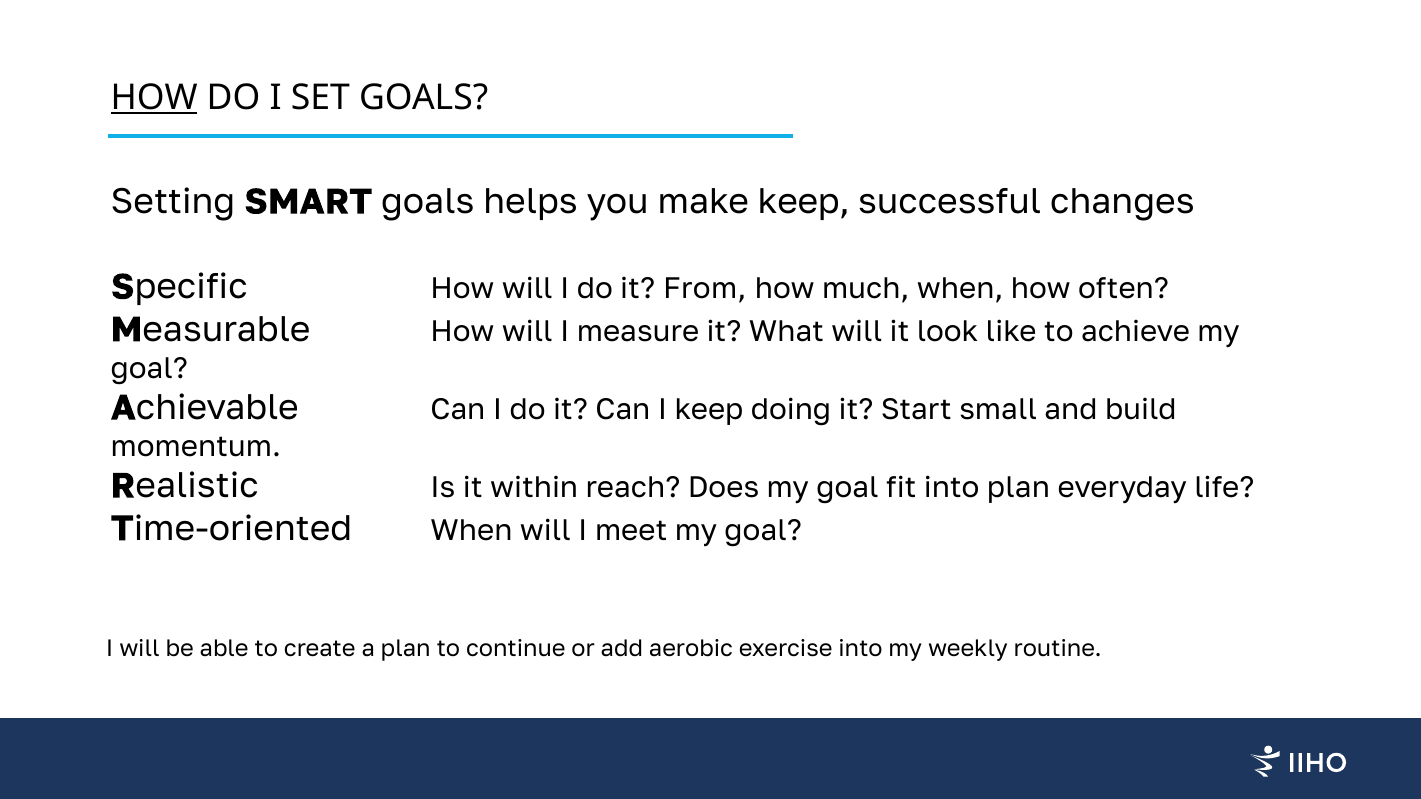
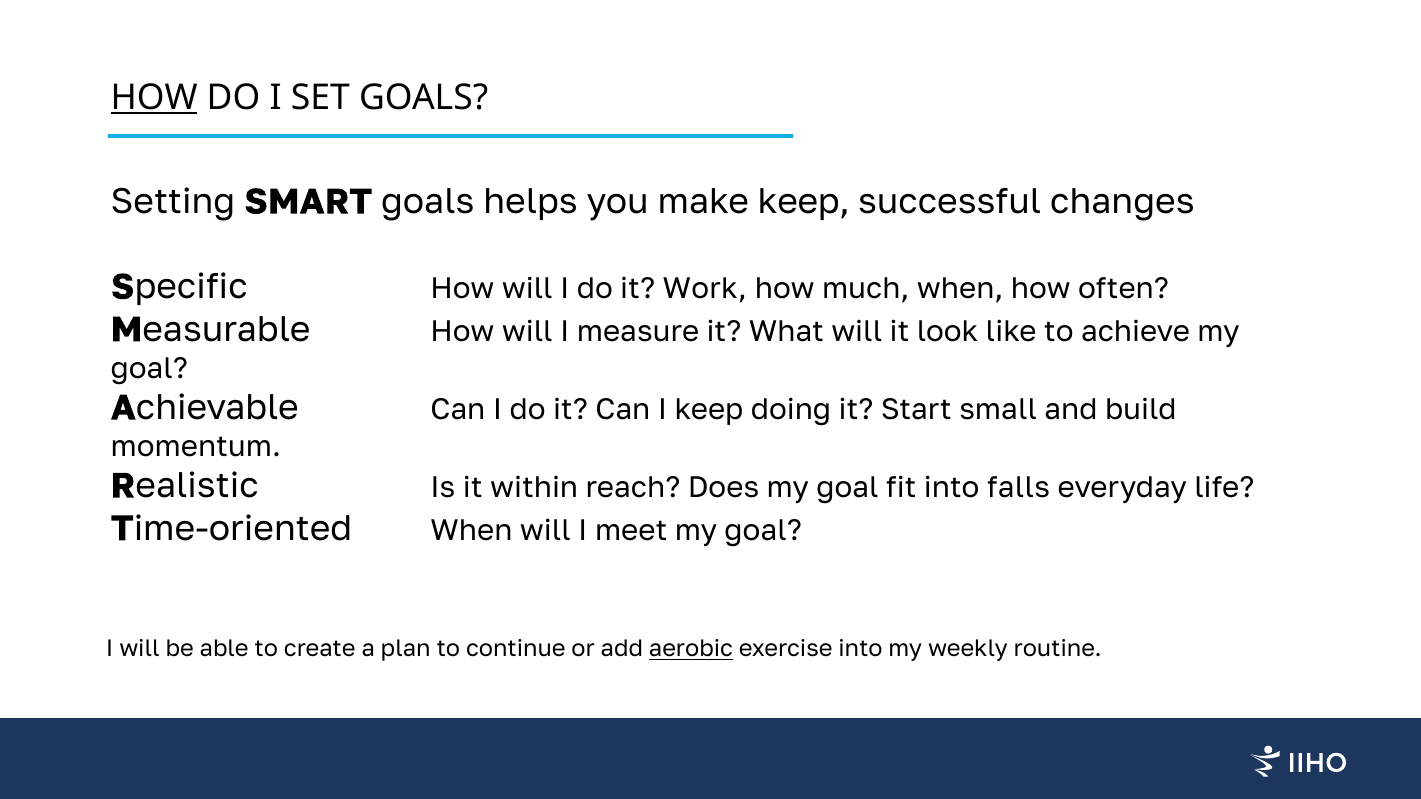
From: From -> Work (705, 289)
into plan: plan -> falls (1018, 488)
aerobic underline: none -> present (691, 649)
